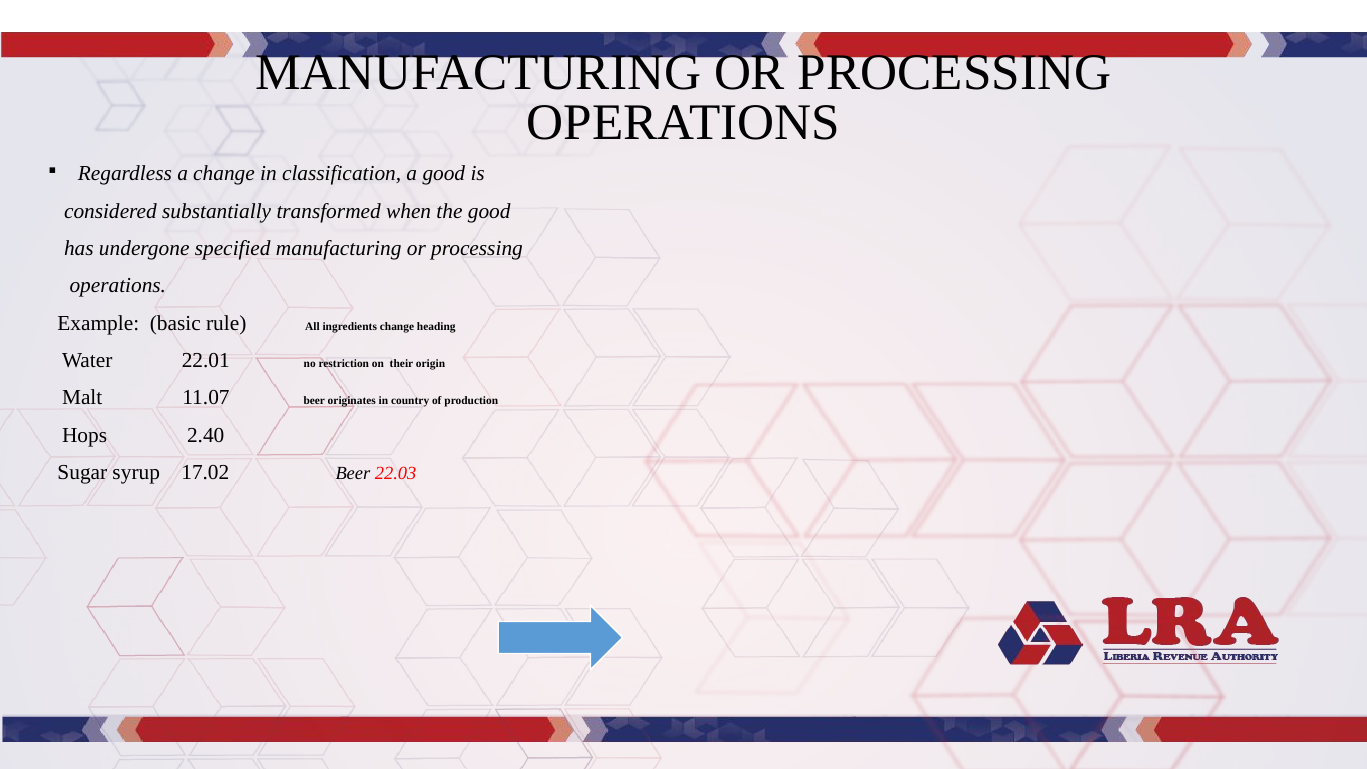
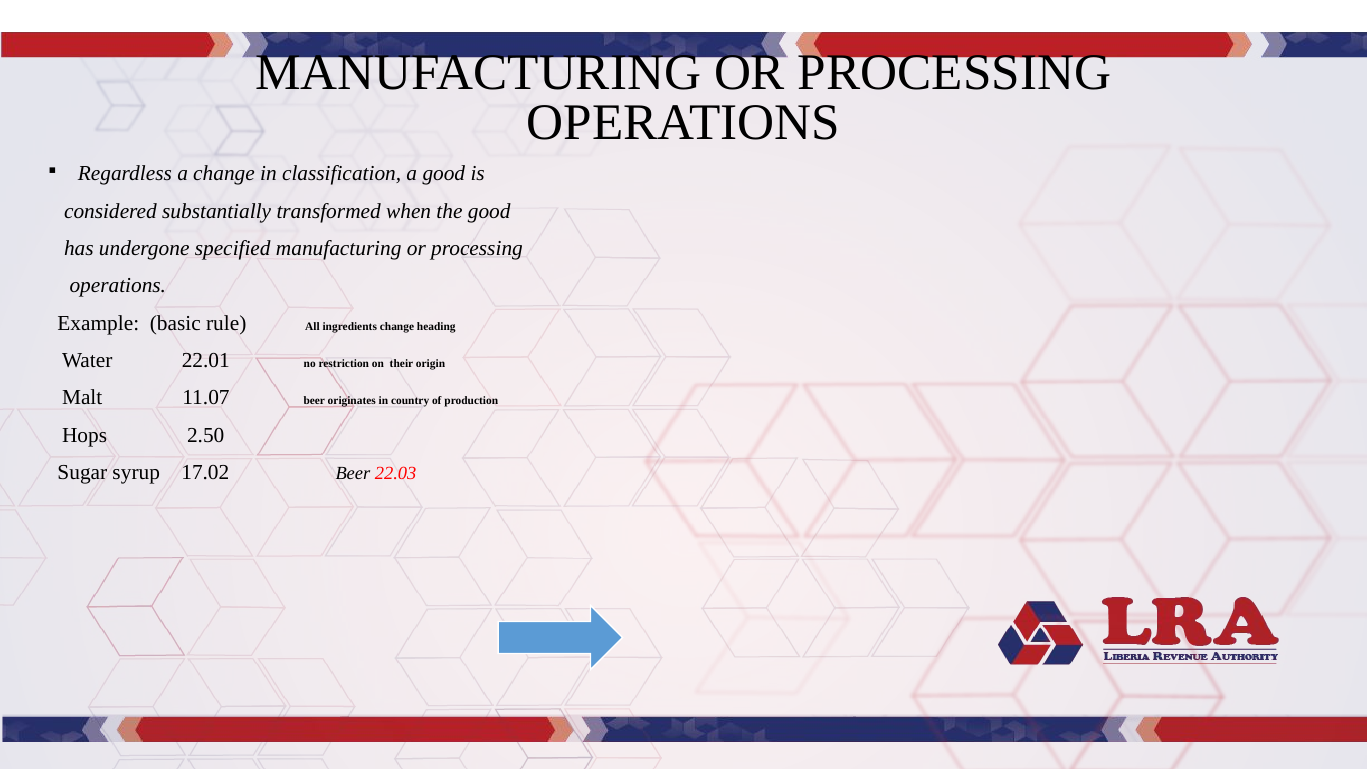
2.40: 2.40 -> 2.50 (206, 435)
